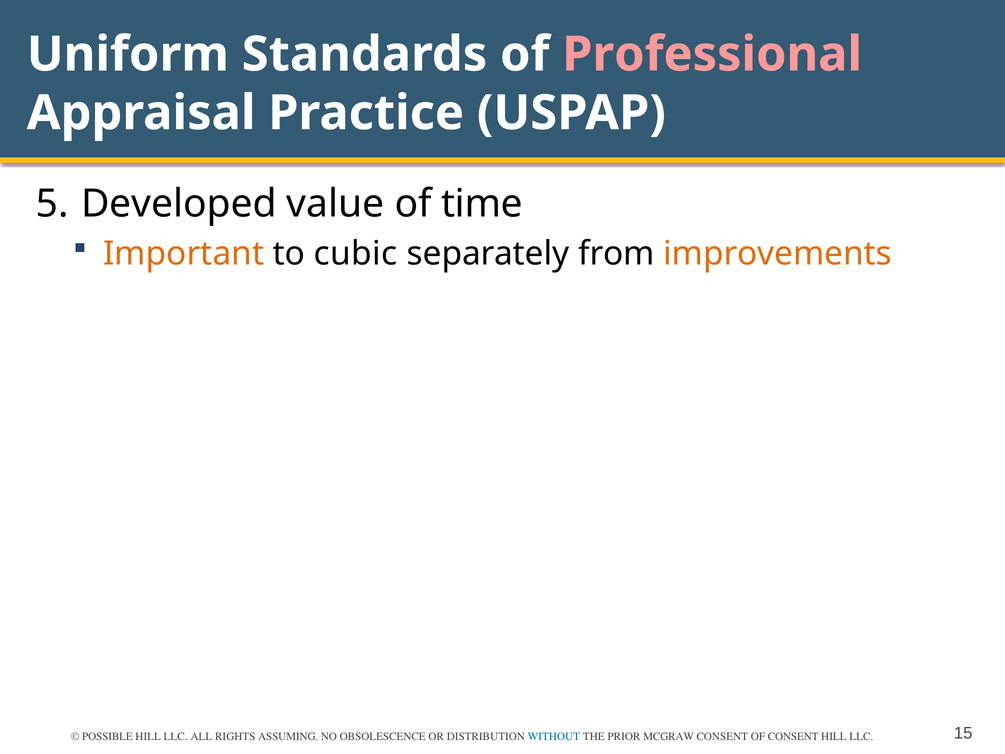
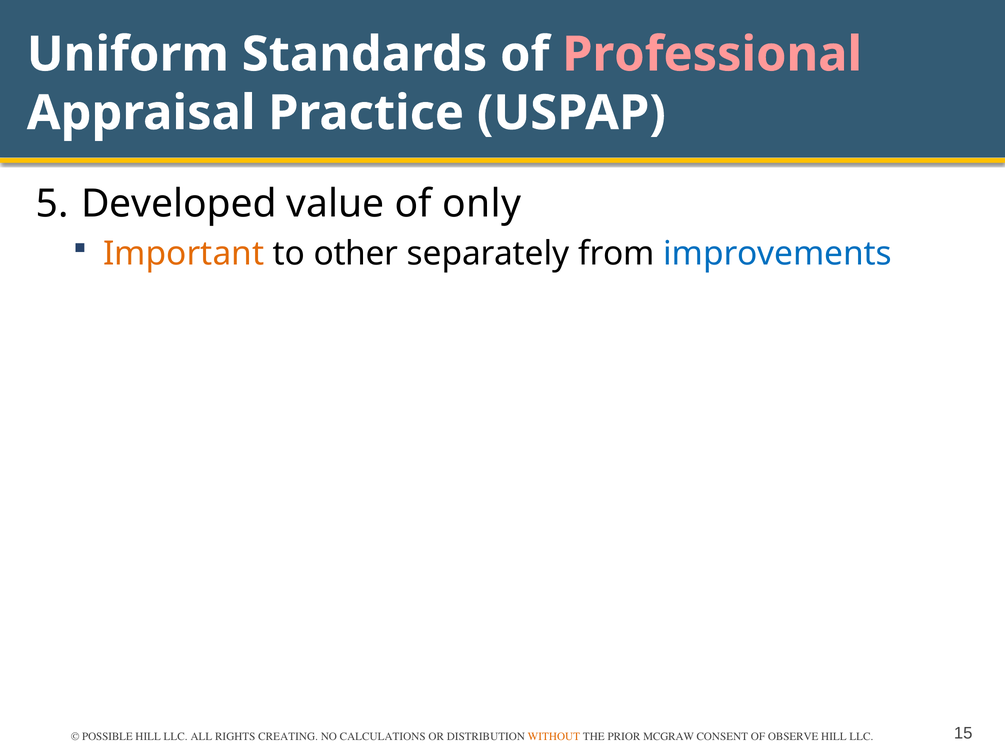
time: time -> only (482, 204)
cubic: cubic -> other (356, 254)
improvements colour: orange -> blue (777, 254)
ASSUMING: ASSUMING -> CREATING (288, 736)
OBSOLESCENCE: OBSOLESCENCE -> CALCULATIONS (383, 736)
WITHOUT colour: blue -> orange (554, 736)
OF CONSENT: CONSENT -> OBSERVE (793, 736)
